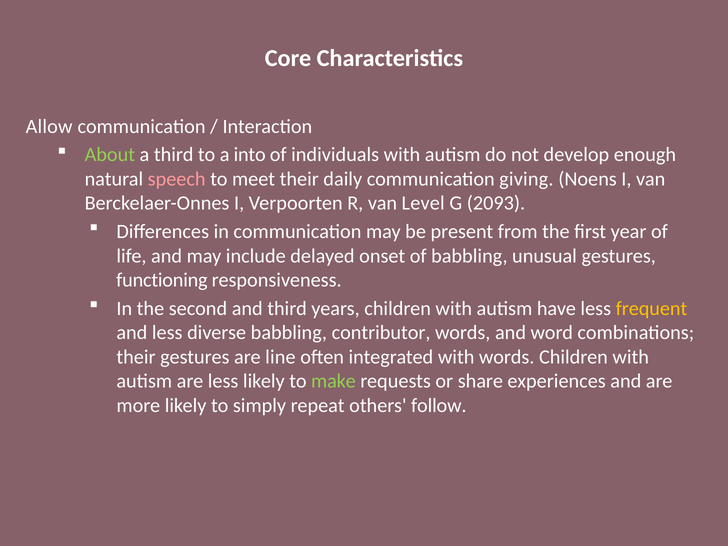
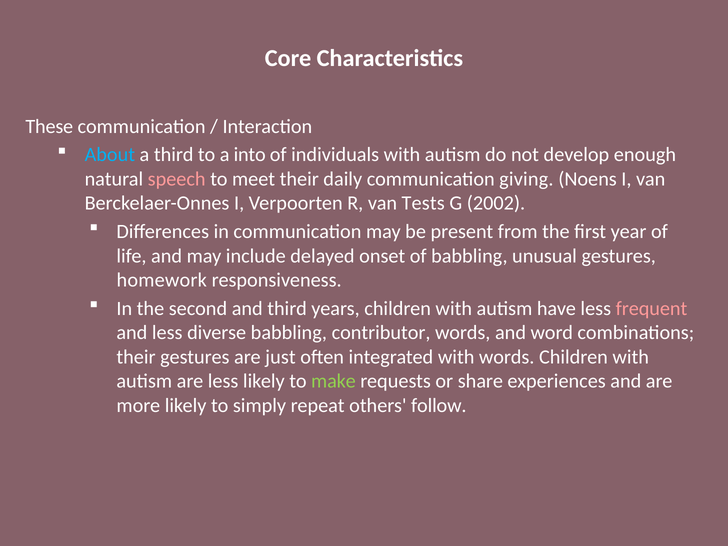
Allow: Allow -> These (49, 126)
About colour: light green -> light blue (110, 155)
Level: Level -> Tests (423, 203)
2093: 2093 -> 2002 (496, 203)
functioning: functioning -> homework (162, 280)
frequent colour: yellow -> pink (651, 308)
line: line -> just (280, 357)
